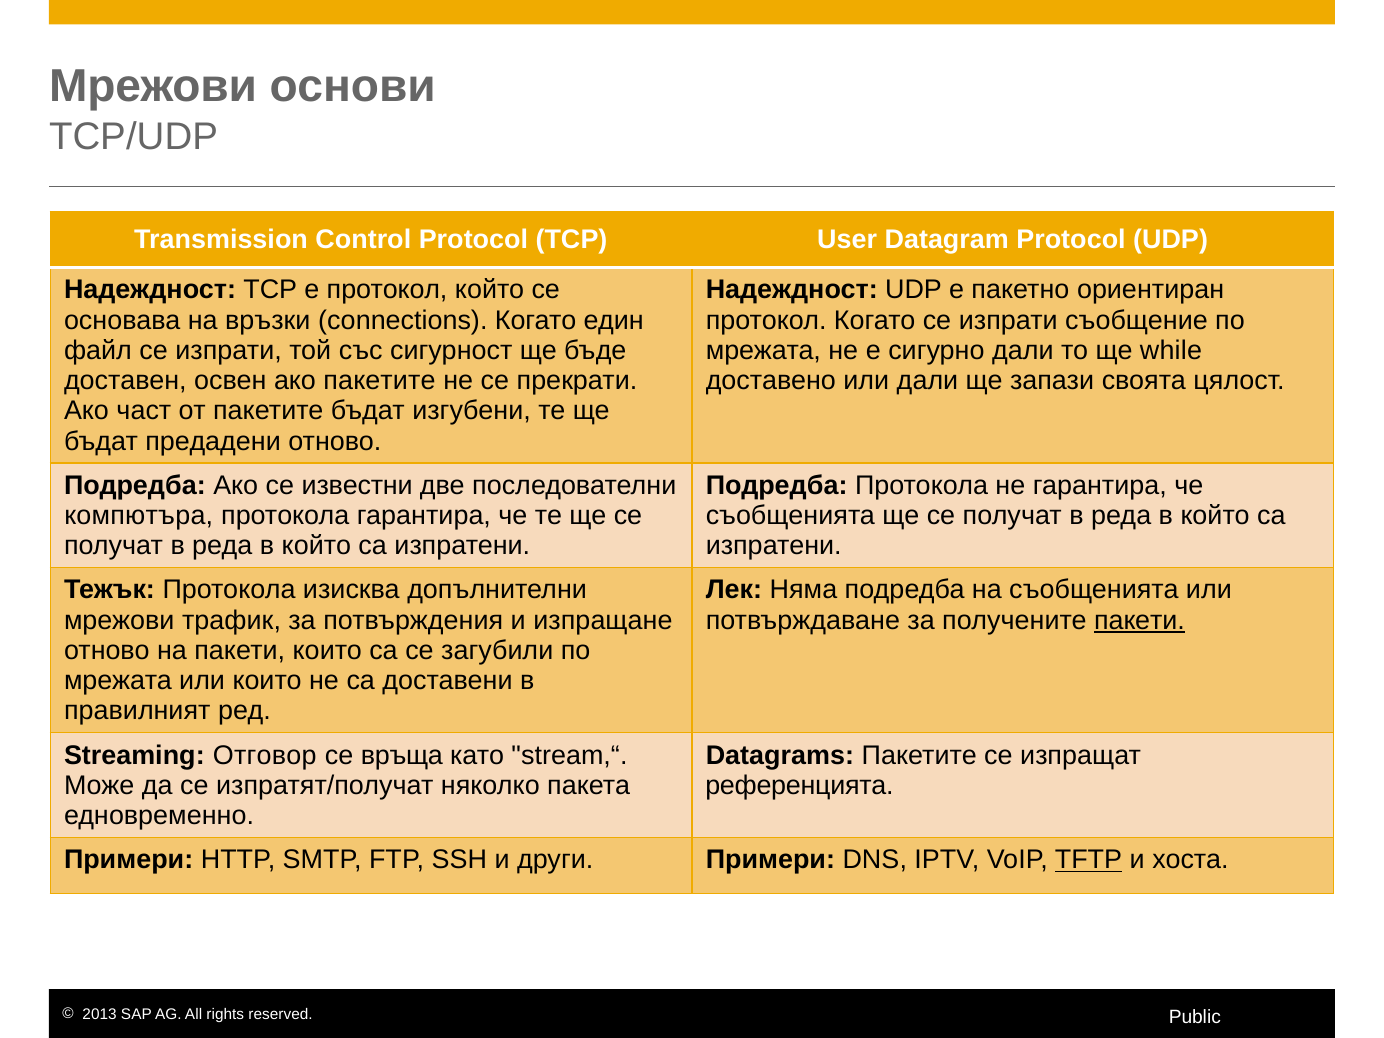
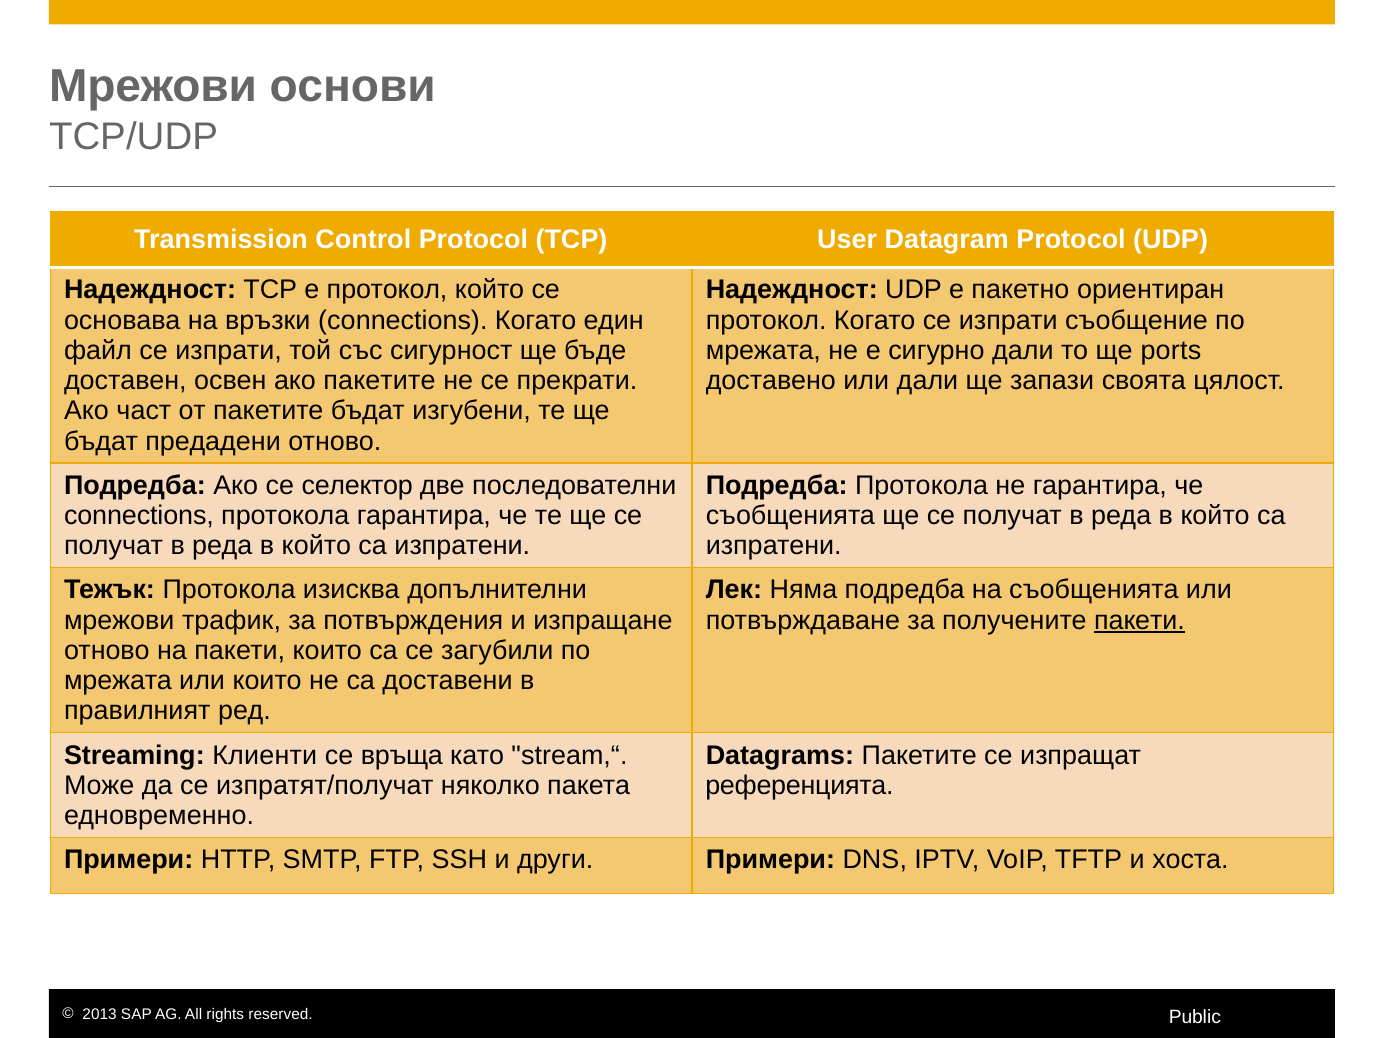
while: while -> ports (1171, 351)
известни: известни -> селектор (357, 485)
компютъра: компютъра -> connections (139, 516)
Отговор: Отговор -> Клиенти (265, 755)
TFTP underline: present -> none (1088, 860)
